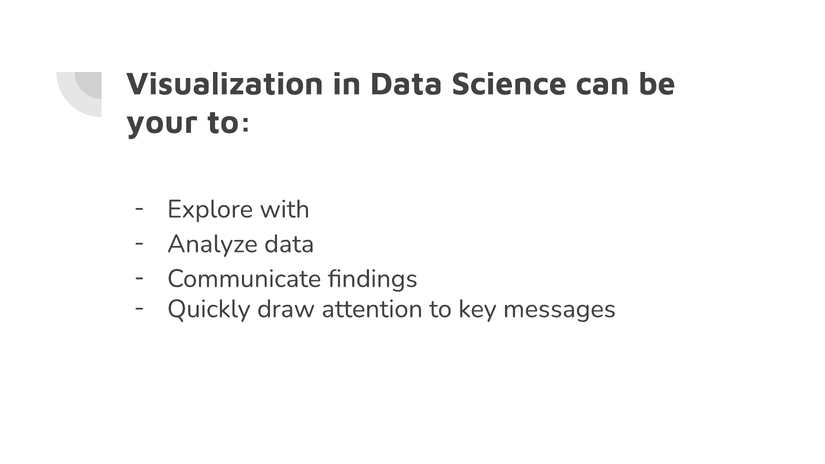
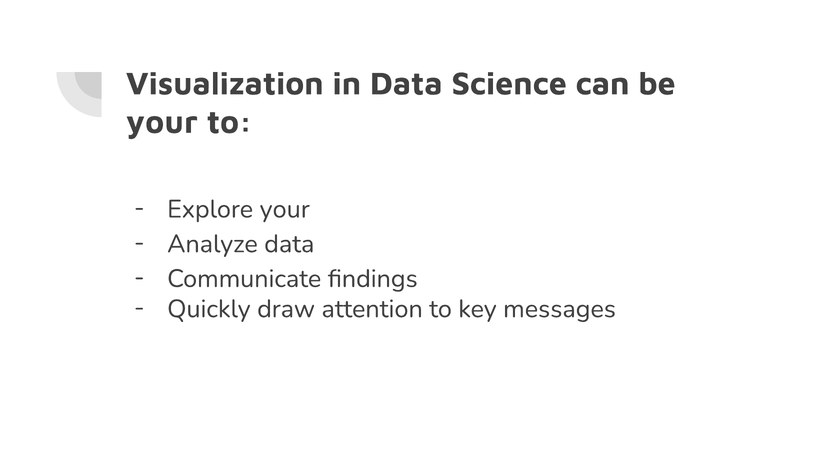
Explore with: with -> your (285, 209)
